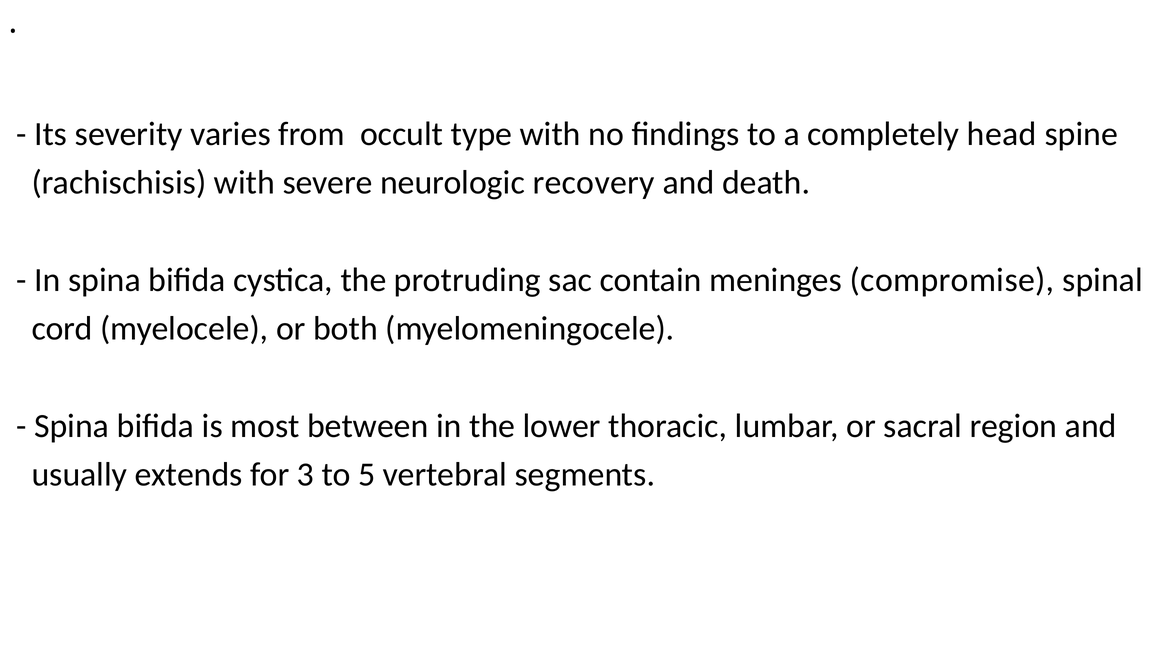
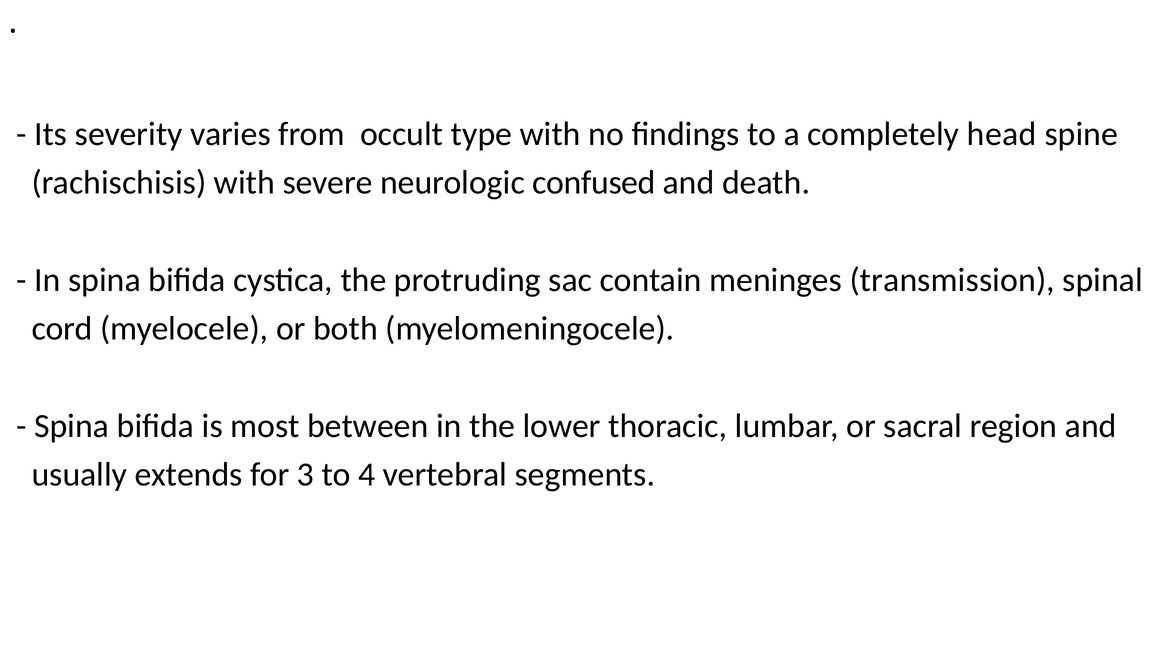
recovery: recovery -> confused (594, 183)
compromise: compromise -> transmission (952, 280)
5: 5 -> 4 (367, 475)
